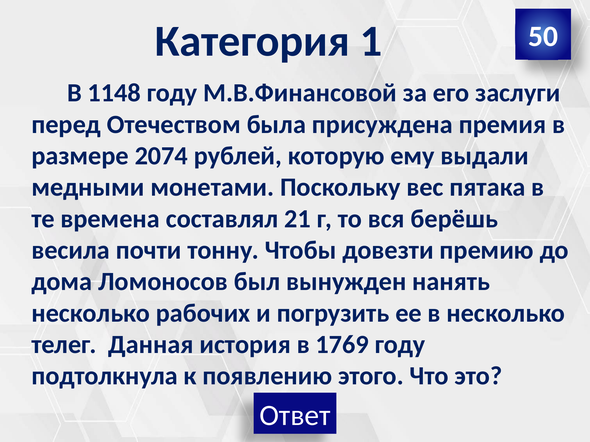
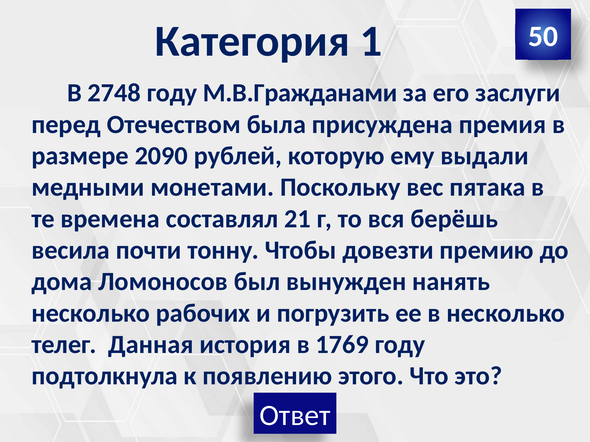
1148: 1148 -> 2748 (114, 93)
М.В.Финансовой: М.В.Финансовой -> М.В.Гражданами (300, 93)
2074: 2074 -> 2090 (161, 156)
